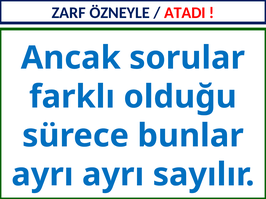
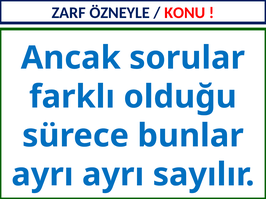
ATADI: ATADI -> KONU (185, 13)
